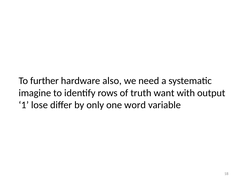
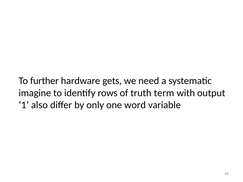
also: also -> gets (112, 81)
want: want -> term (164, 93)
lose: lose -> also (39, 105)
